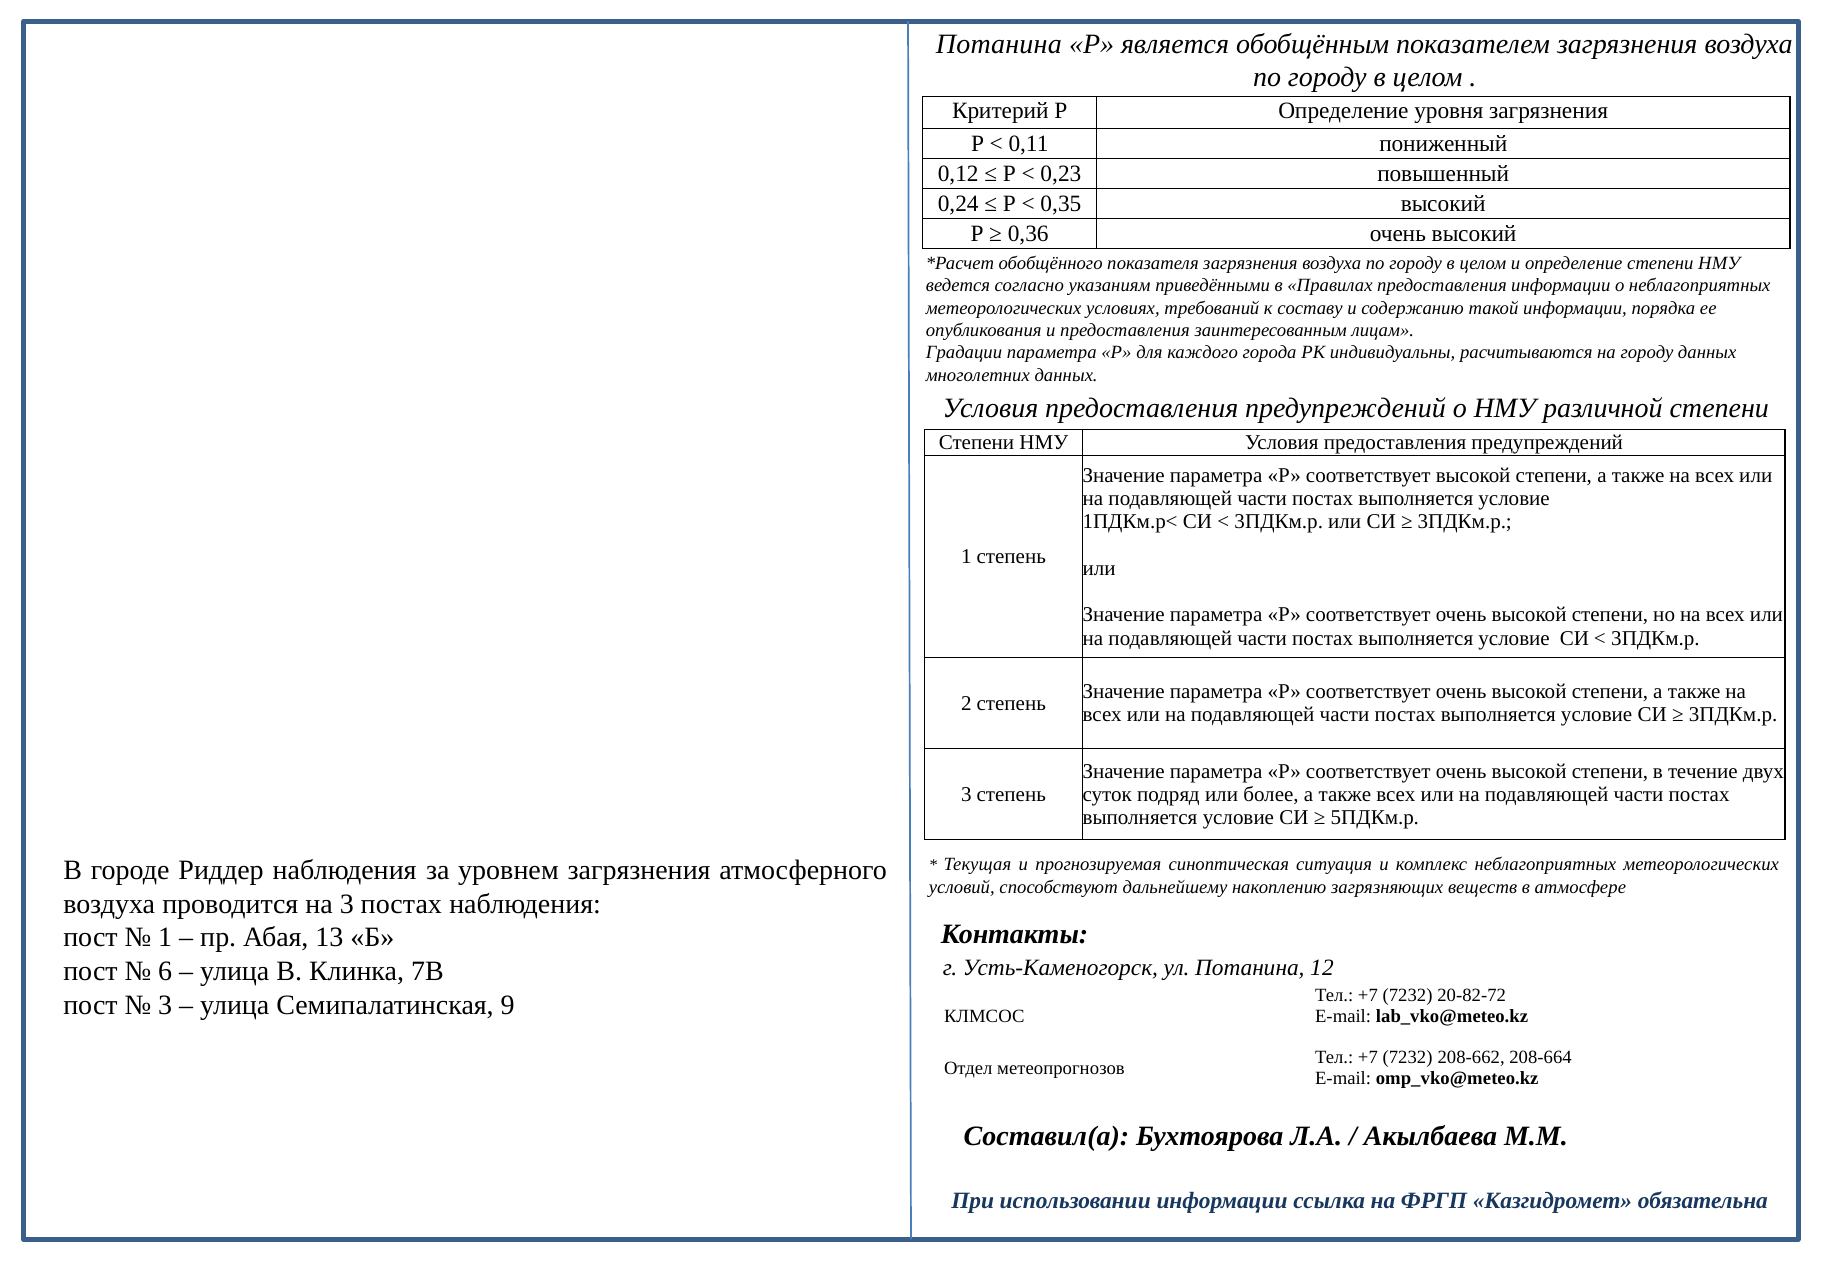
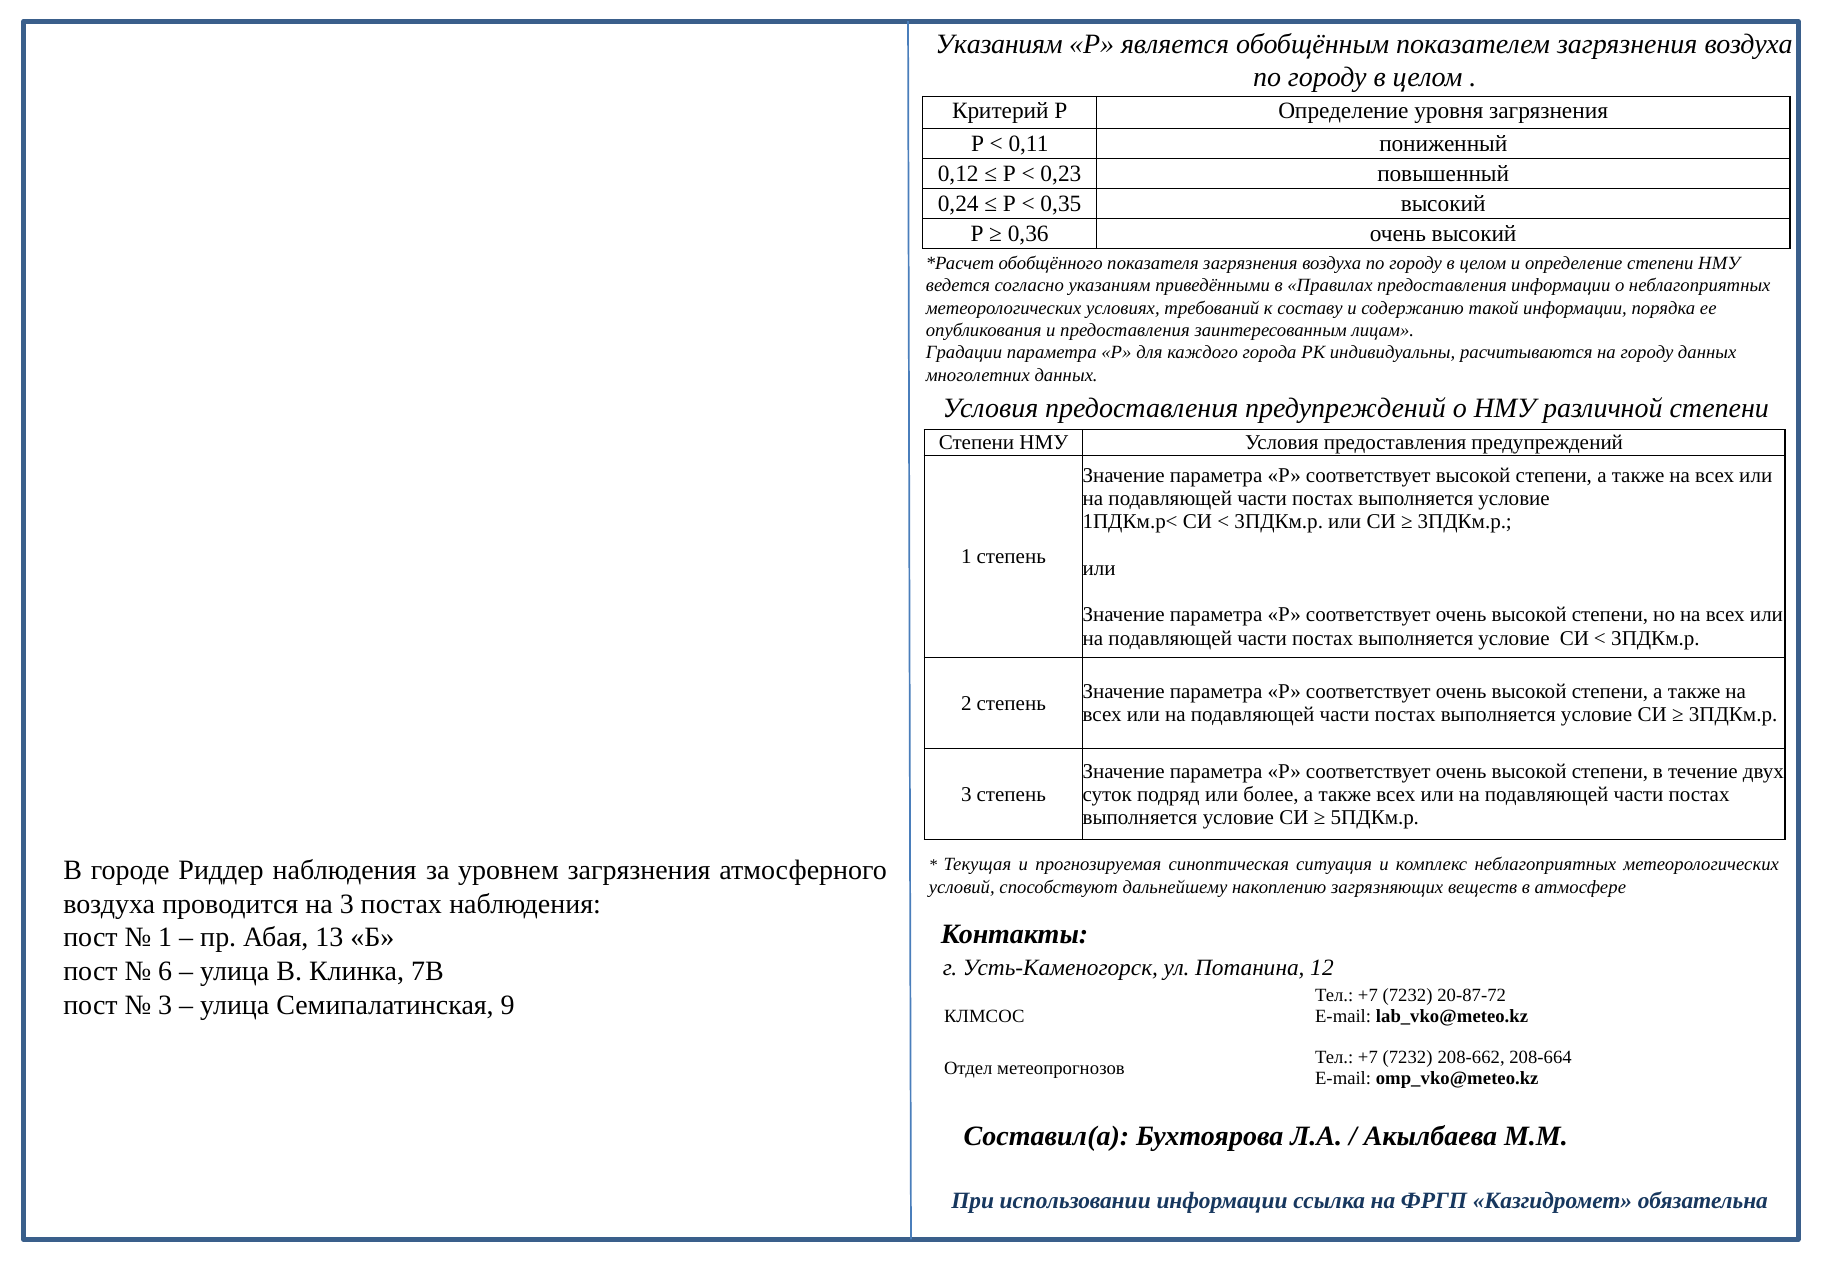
Потанина: Потанина -> Указаниям (999, 44)
20-82-72: 20-82-72 -> 20-87-72 (1472, 996)
